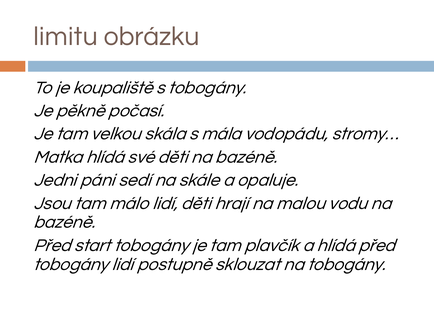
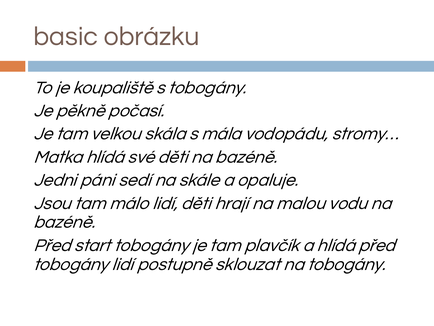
limitu: limitu -> basic (66, 36)
